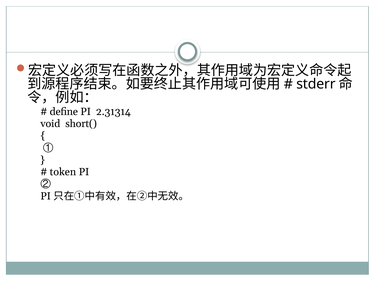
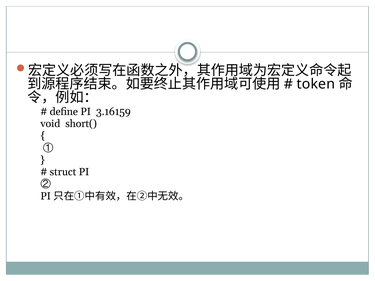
stderr: stderr -> token (316, 84)
2.31314: 2.31314 -> 3.16159 (113, 112)
token: token -> struct (63, 172)
